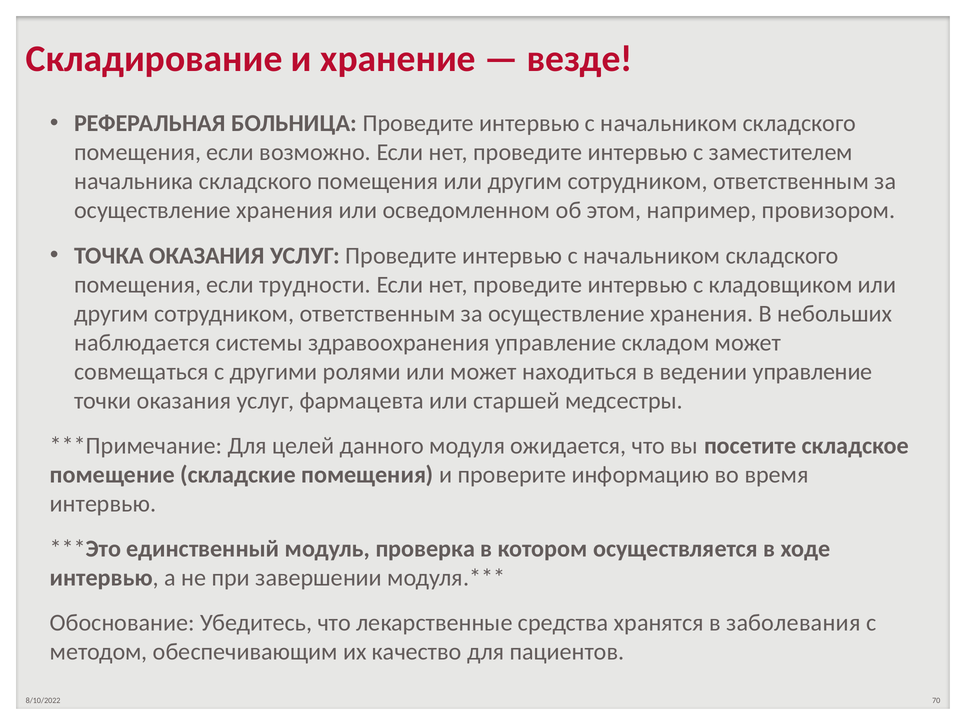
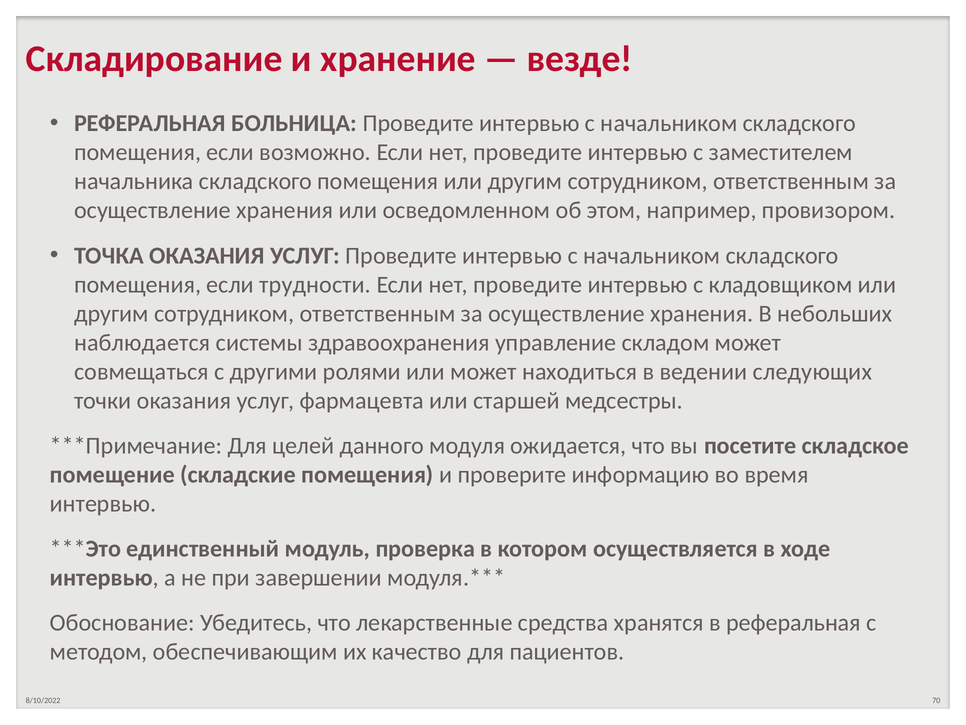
ведении управление: управление -> следующих (812, 371)
в заболевания: заболевания -> реферальная (793, 622)
